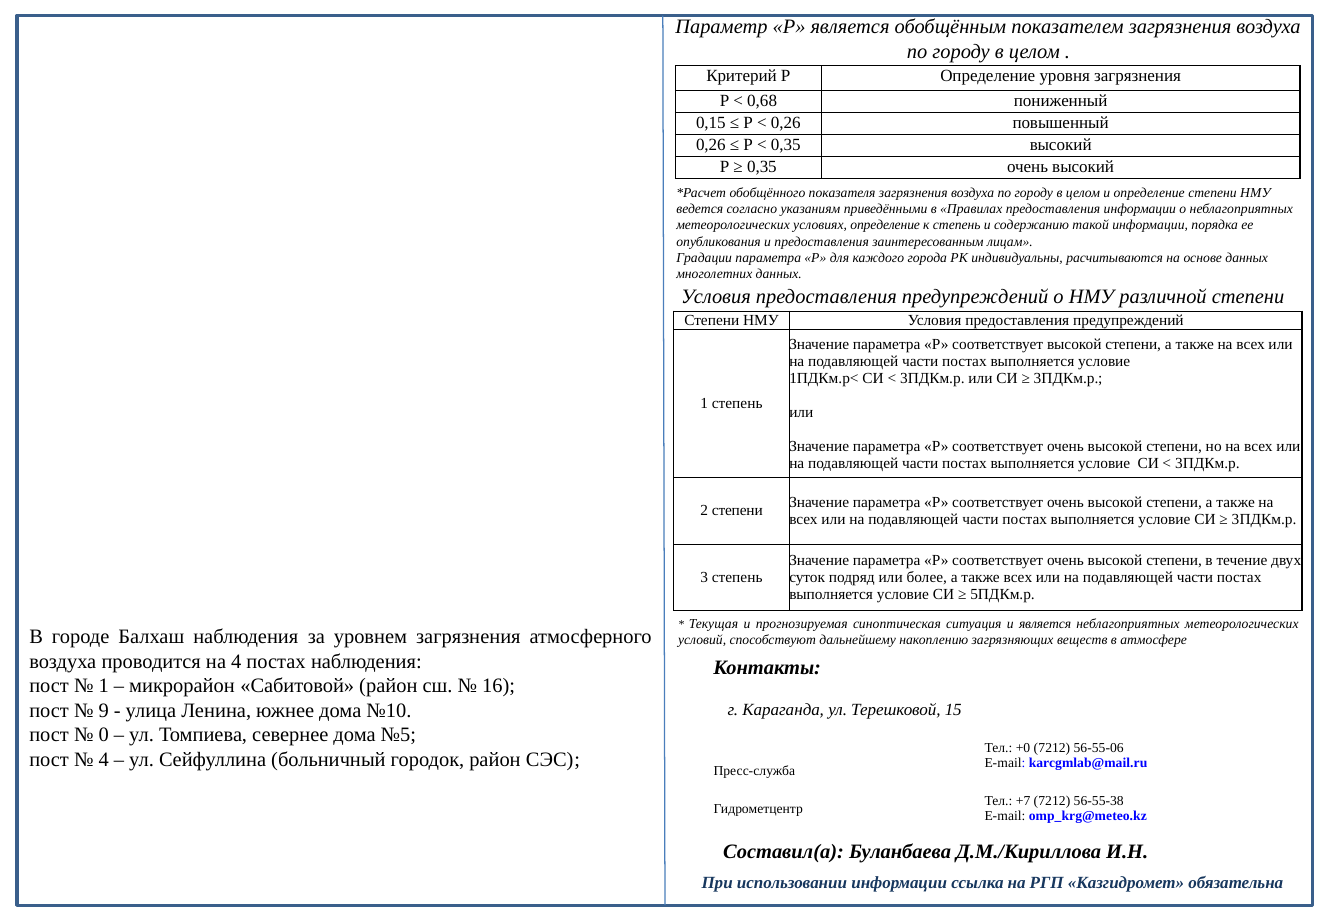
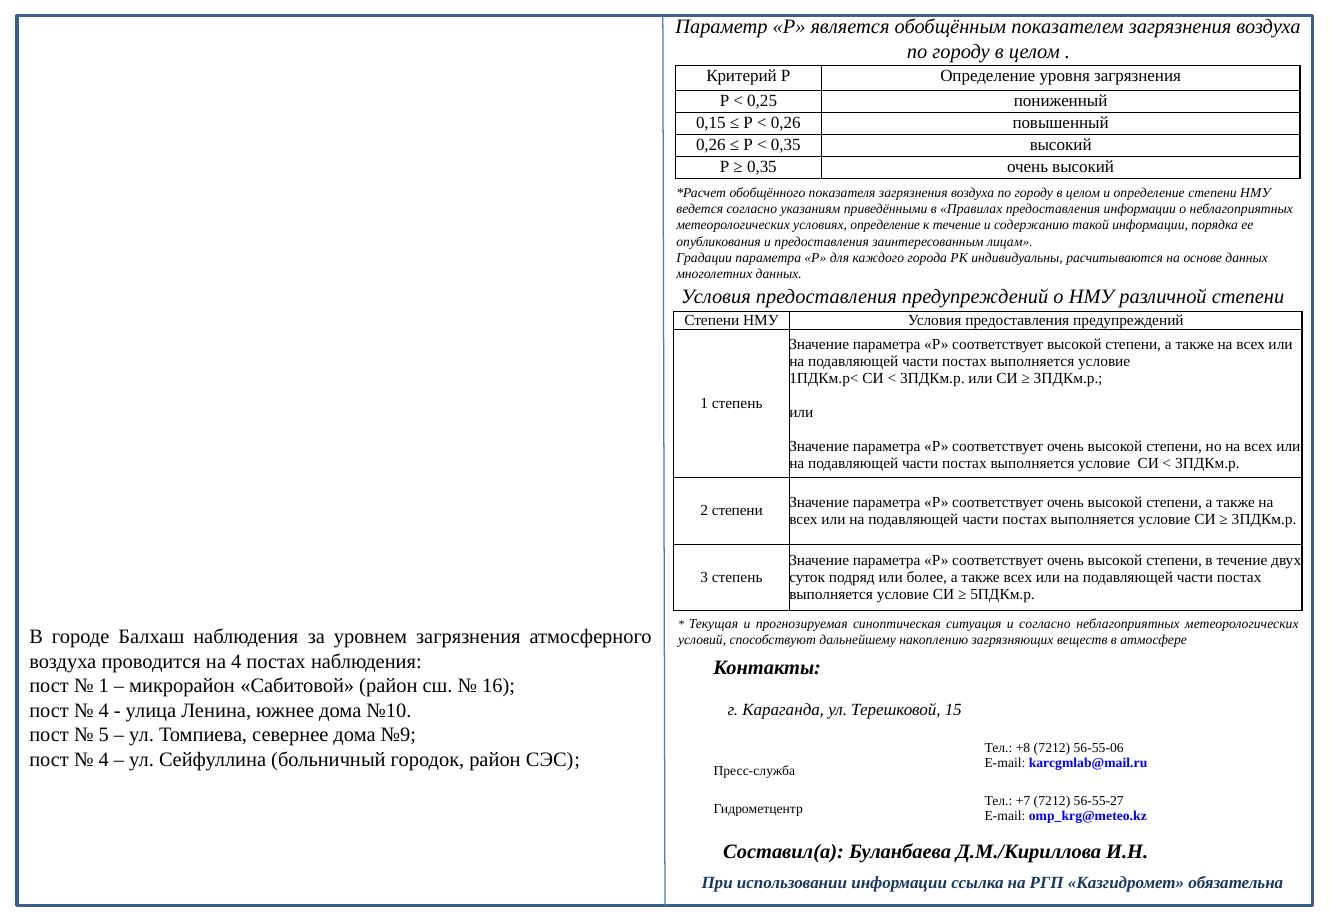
0,68: 0,68 -> 0,25 (762, 101)
к степень: степень -> течение (957, 225)
и является: является -> согласно (1045, 624)
9: 9 -> 4 (104, 710)
0: 0 -> 5 (104, 735)
№5: №5 -> №9 (398, 735)
+0: +0 -> +8 (1023, 748)
56-55-38: 56-55-38 -> 56-55-27 (1099, 801)
